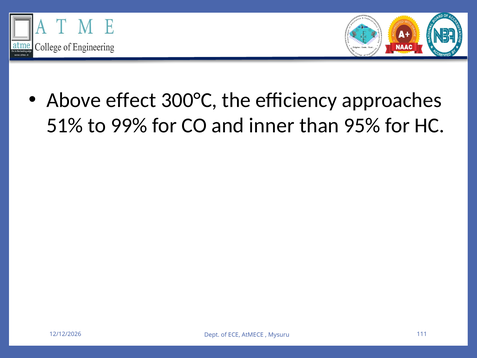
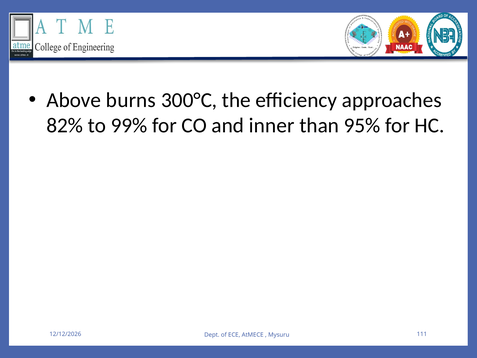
effect: effect -> burns (131, 100)
51%: 51% -> 82% (65, 126)
